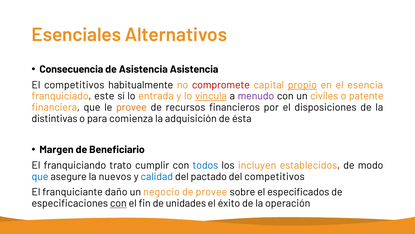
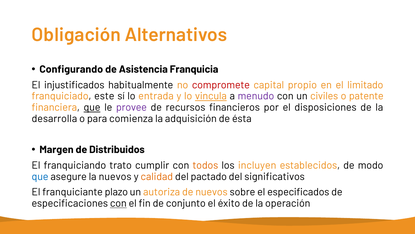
Esenciales: Esenciales -> Obligación (76, 35)
Consecuencia: Consecuencia -> Configurando (71, 69)
Asistencia Asistencia: Asistencia -> Franquicia (194, 69)
El competitivos: competitivos -> injustificados (74, 85)
propio underline: present -> none (302, 85)
esencia: esencia -> limitado (365, 85)
que underline: none -> present (92, 107)
provee colour: orange -> purple (131, 107)
distintivas: distintivas -> desarrolla (54, 118)
Beneficiario: Beneficiario -> Distribuidos (117, 149)
todos colour: blue -> orange (205, 165)
calidad colour: blue -> orange (157, 176)
del competitivos: competitivos -> significativos (275, 176)
daño: daño -> plazo (116, 192)
negocio: negocio -> autoriza (162, 192)
de provee: provee -> nuevos (212, 192)
unidades: unidades -> conjunto (186, 203)
